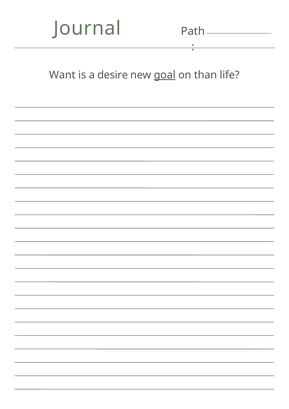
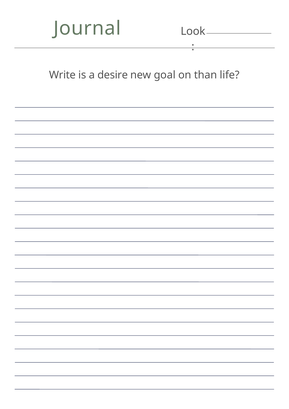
Path: Path -> Look (193, 31)
Want: Want -> Write (62, 75)
goal underline: present -> none (165, 75)
